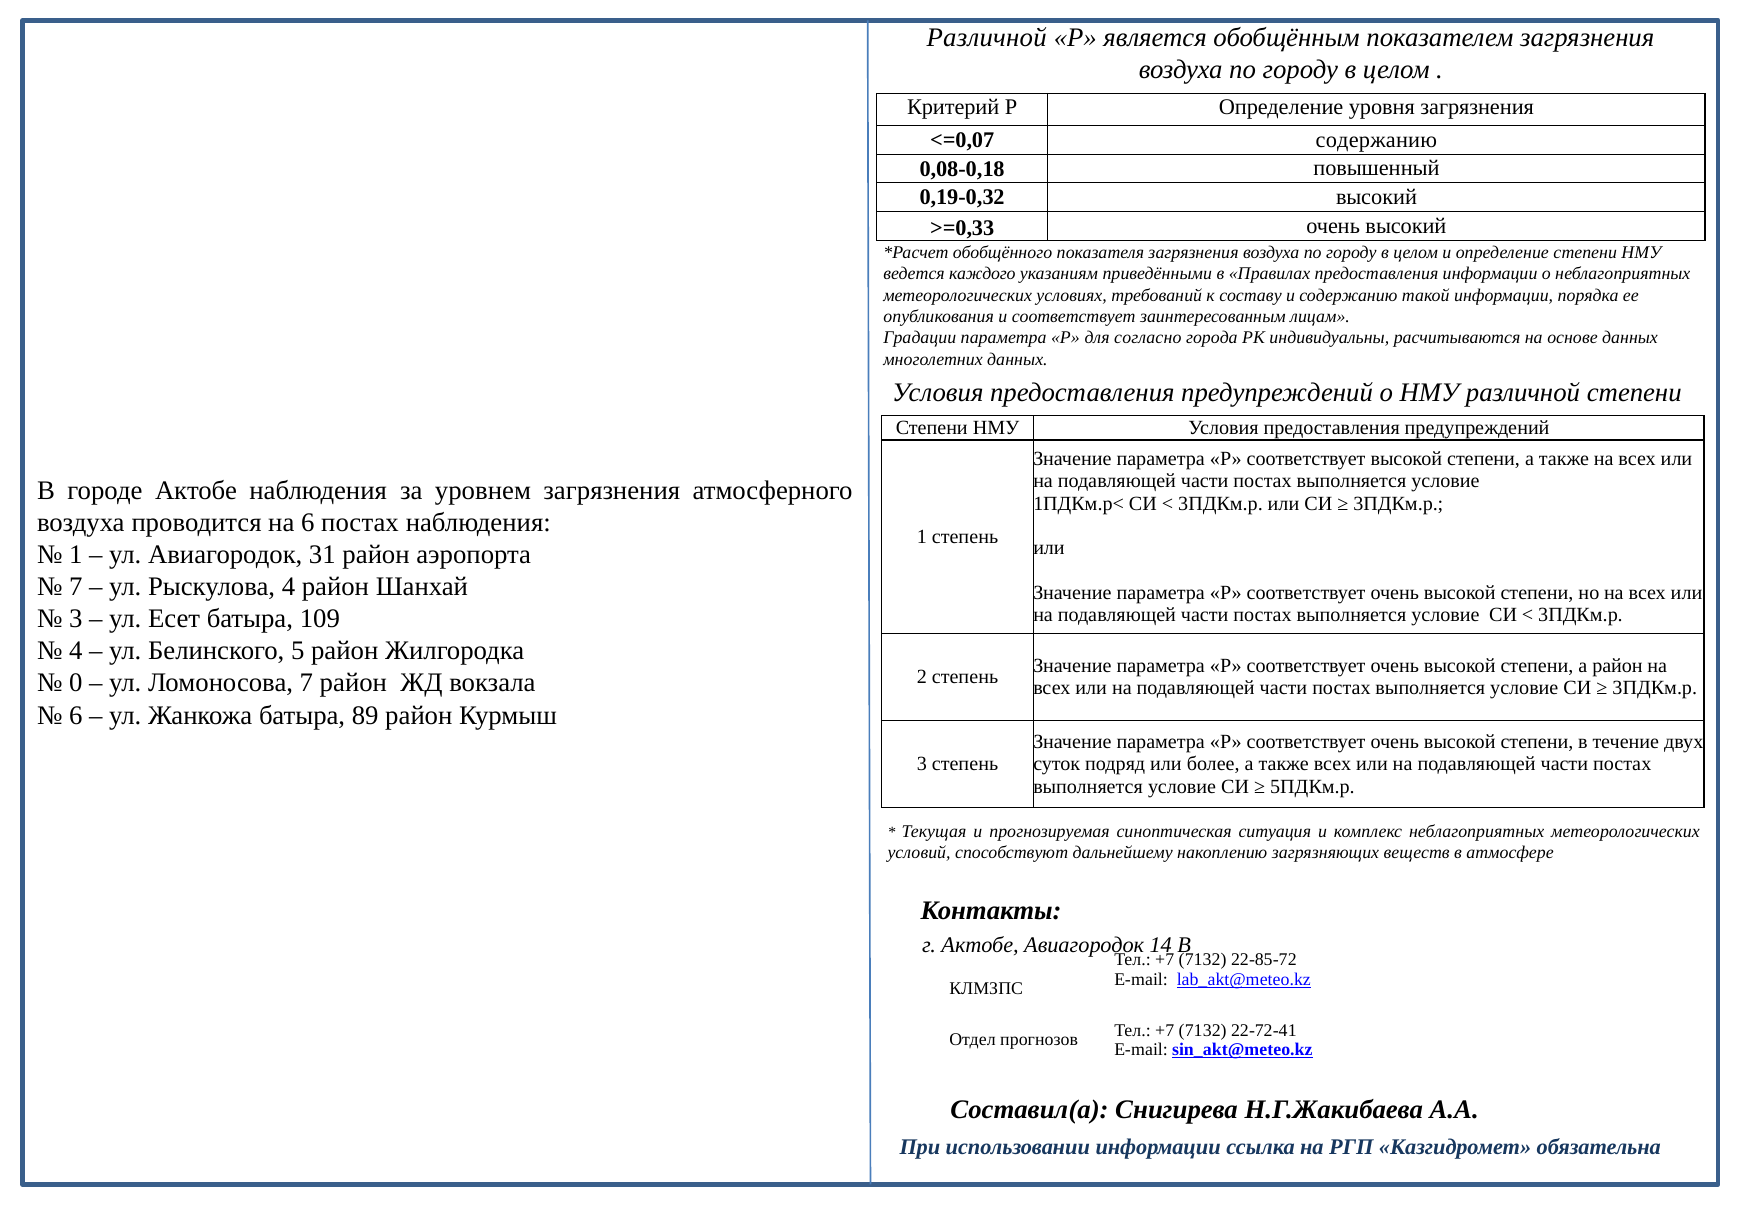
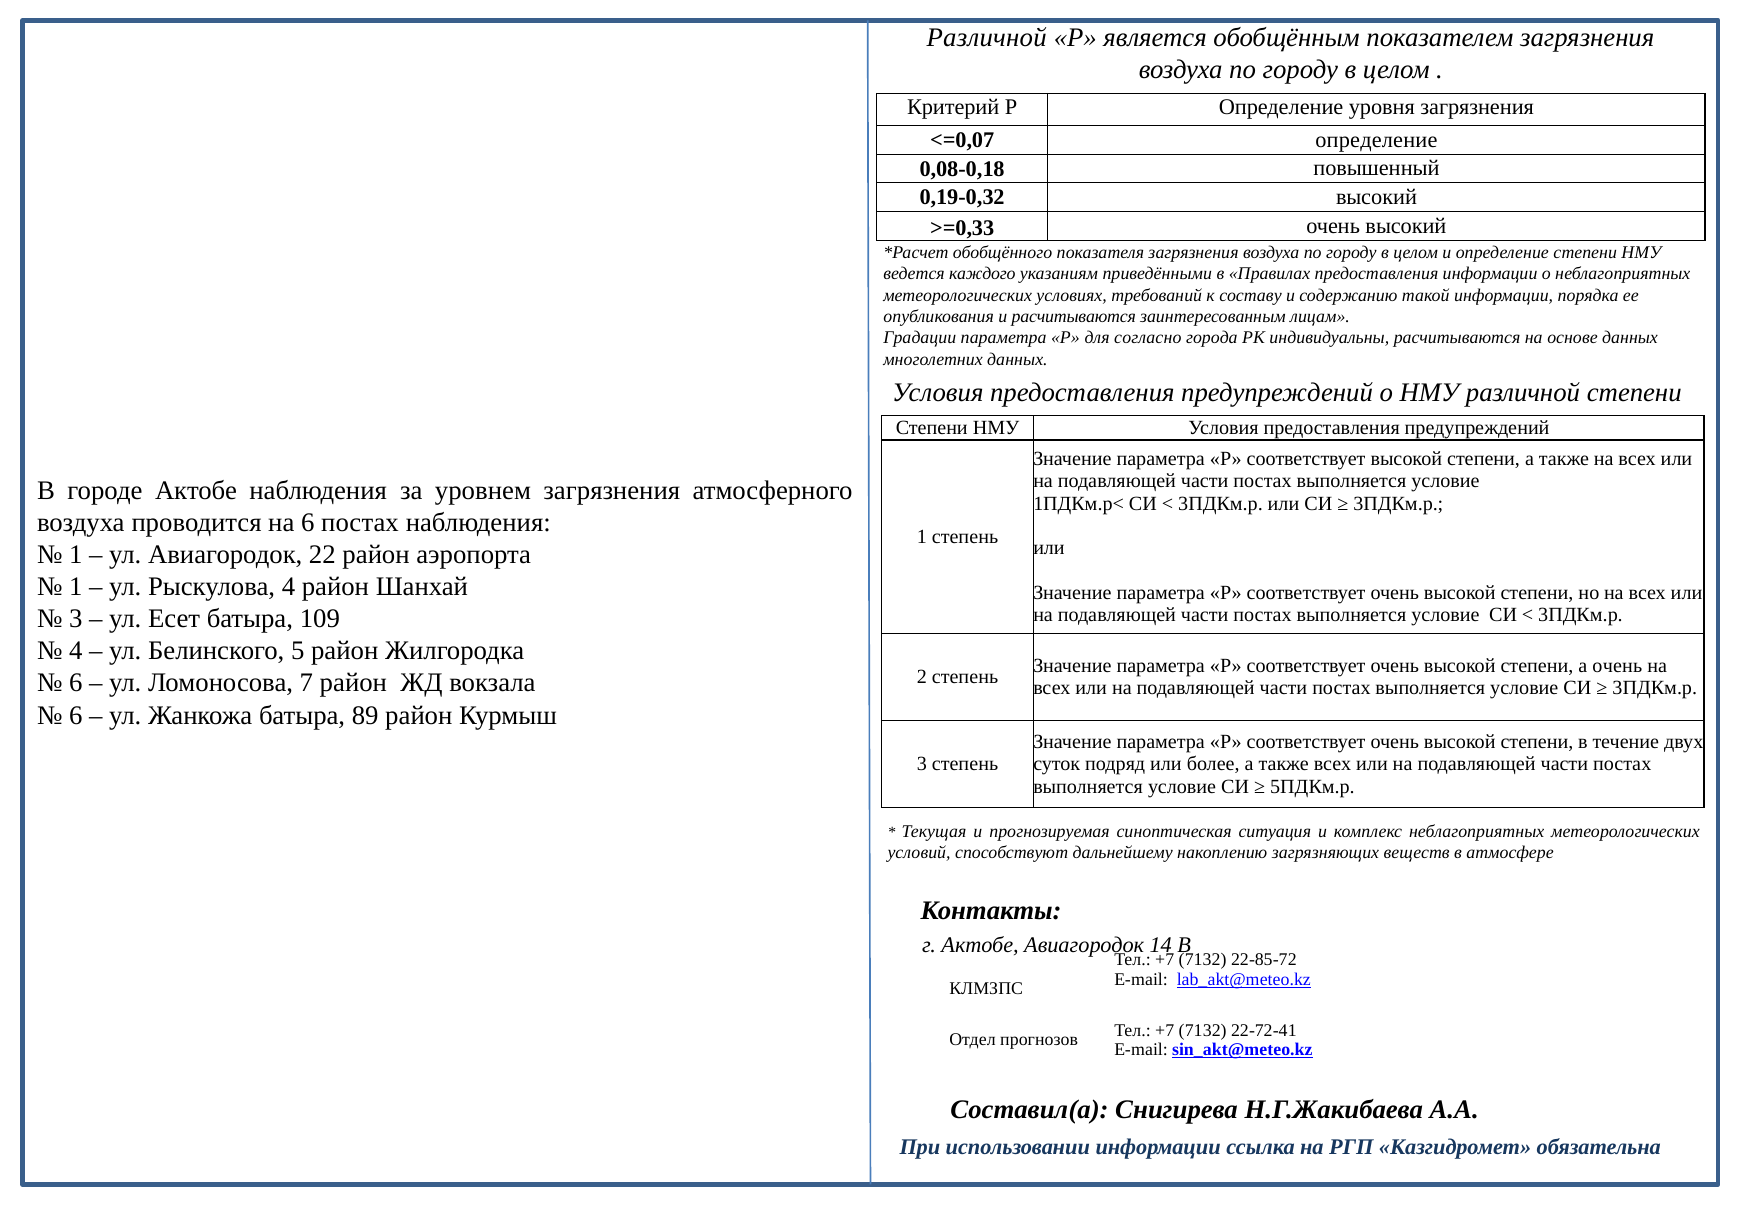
<=0,07 содержанию: содержанию -> определение (1376, 140)
и соответствует: соответствует -> расчитываются (1074, 317)
31: 31 -> 22 (322, 555)
7: 7 -> 1 (76, 587)
а район: район -> очень (1617, 666)
0: 0 -> 6 (76, 683)
